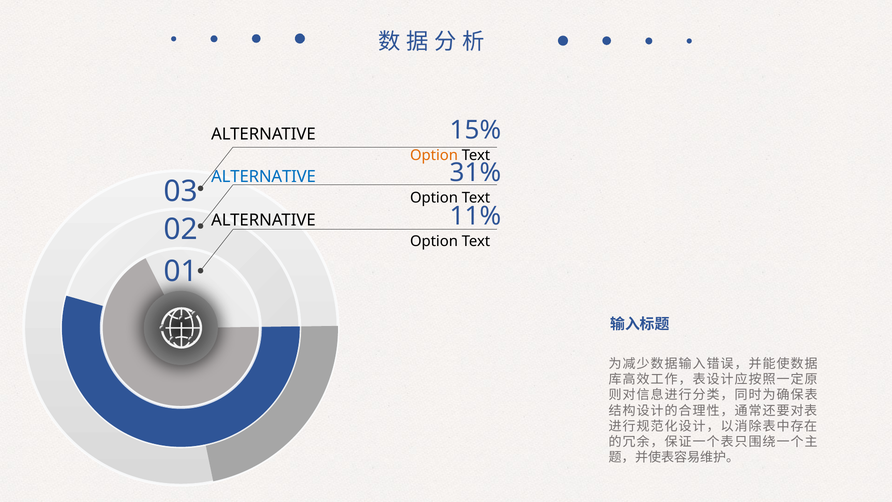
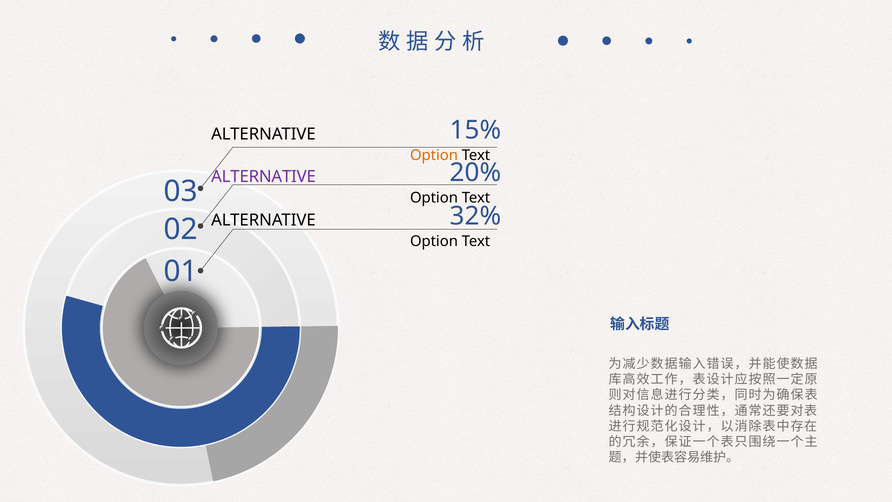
31%: 31% -> 20% (476, 172)
ALTERNATIVE colour: blue -> purple (264, 177)
11%: 11% -> 32% (476, 216)
